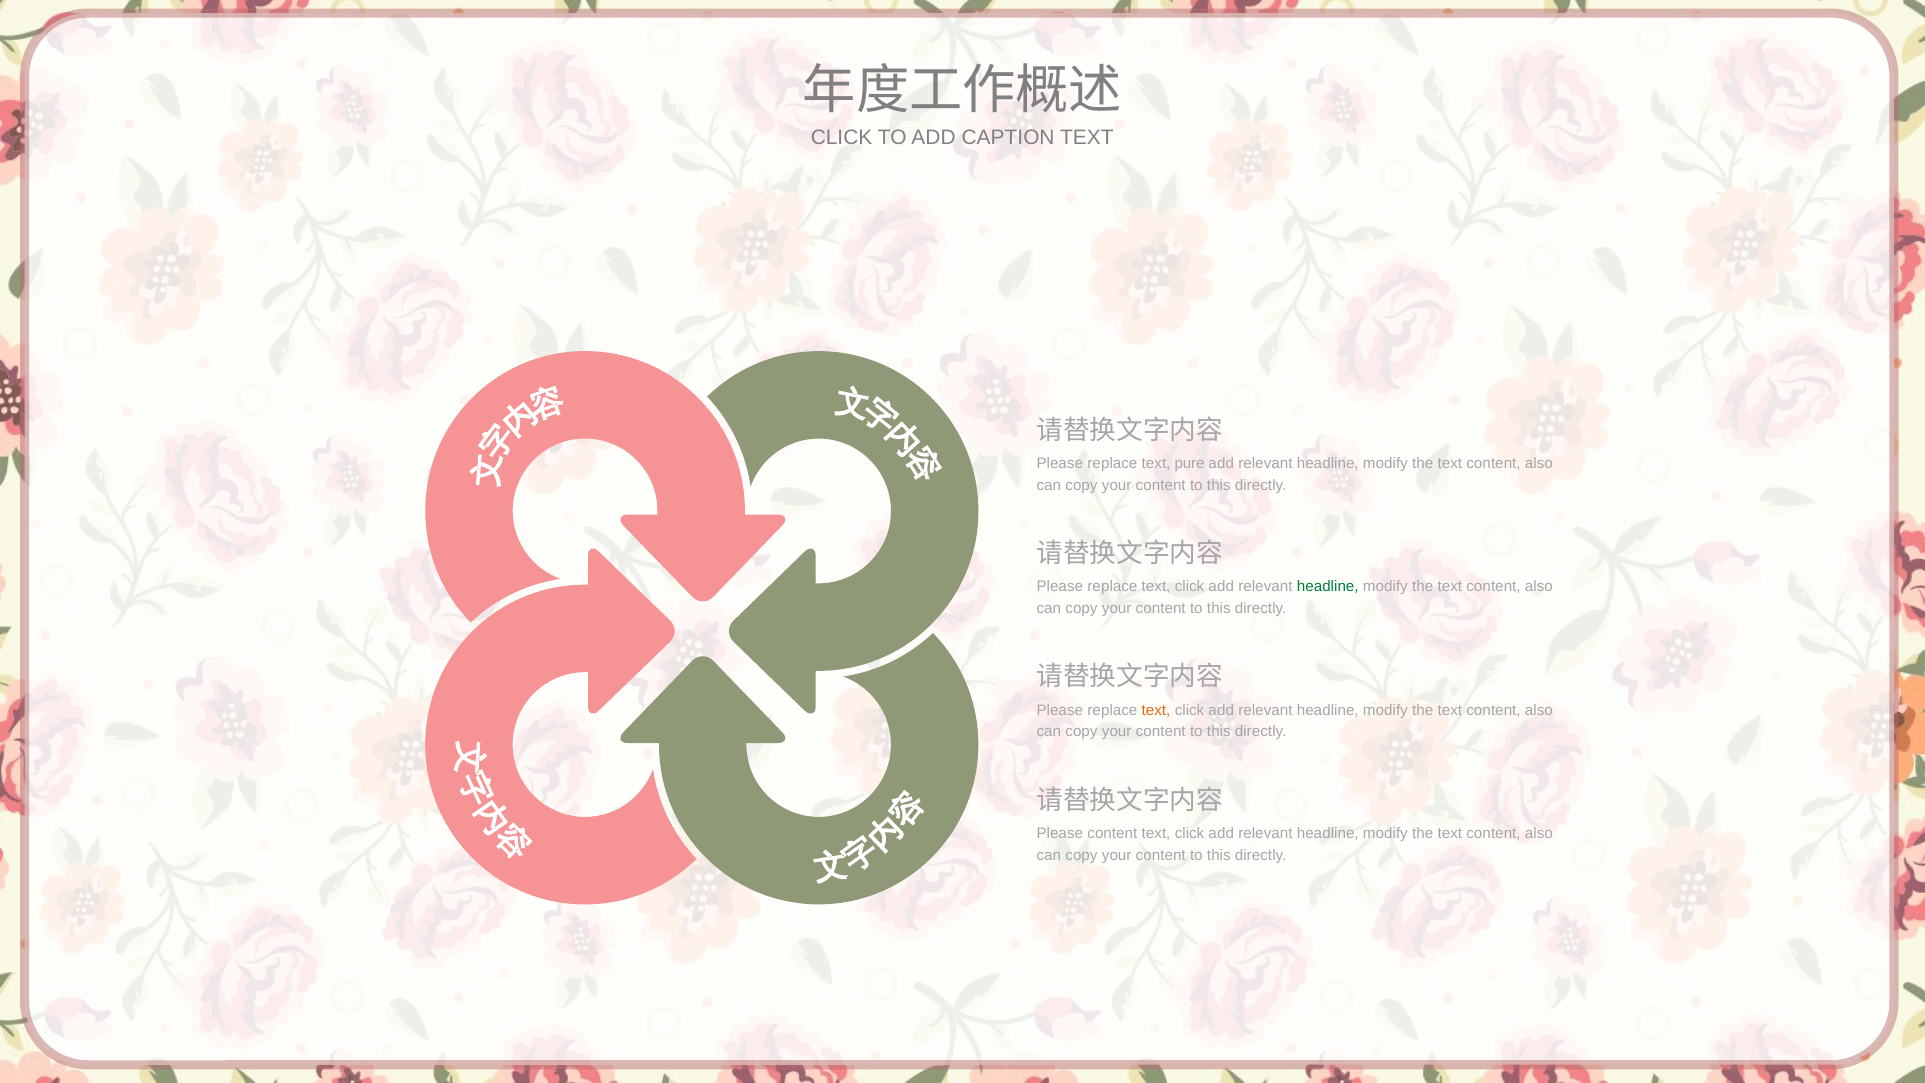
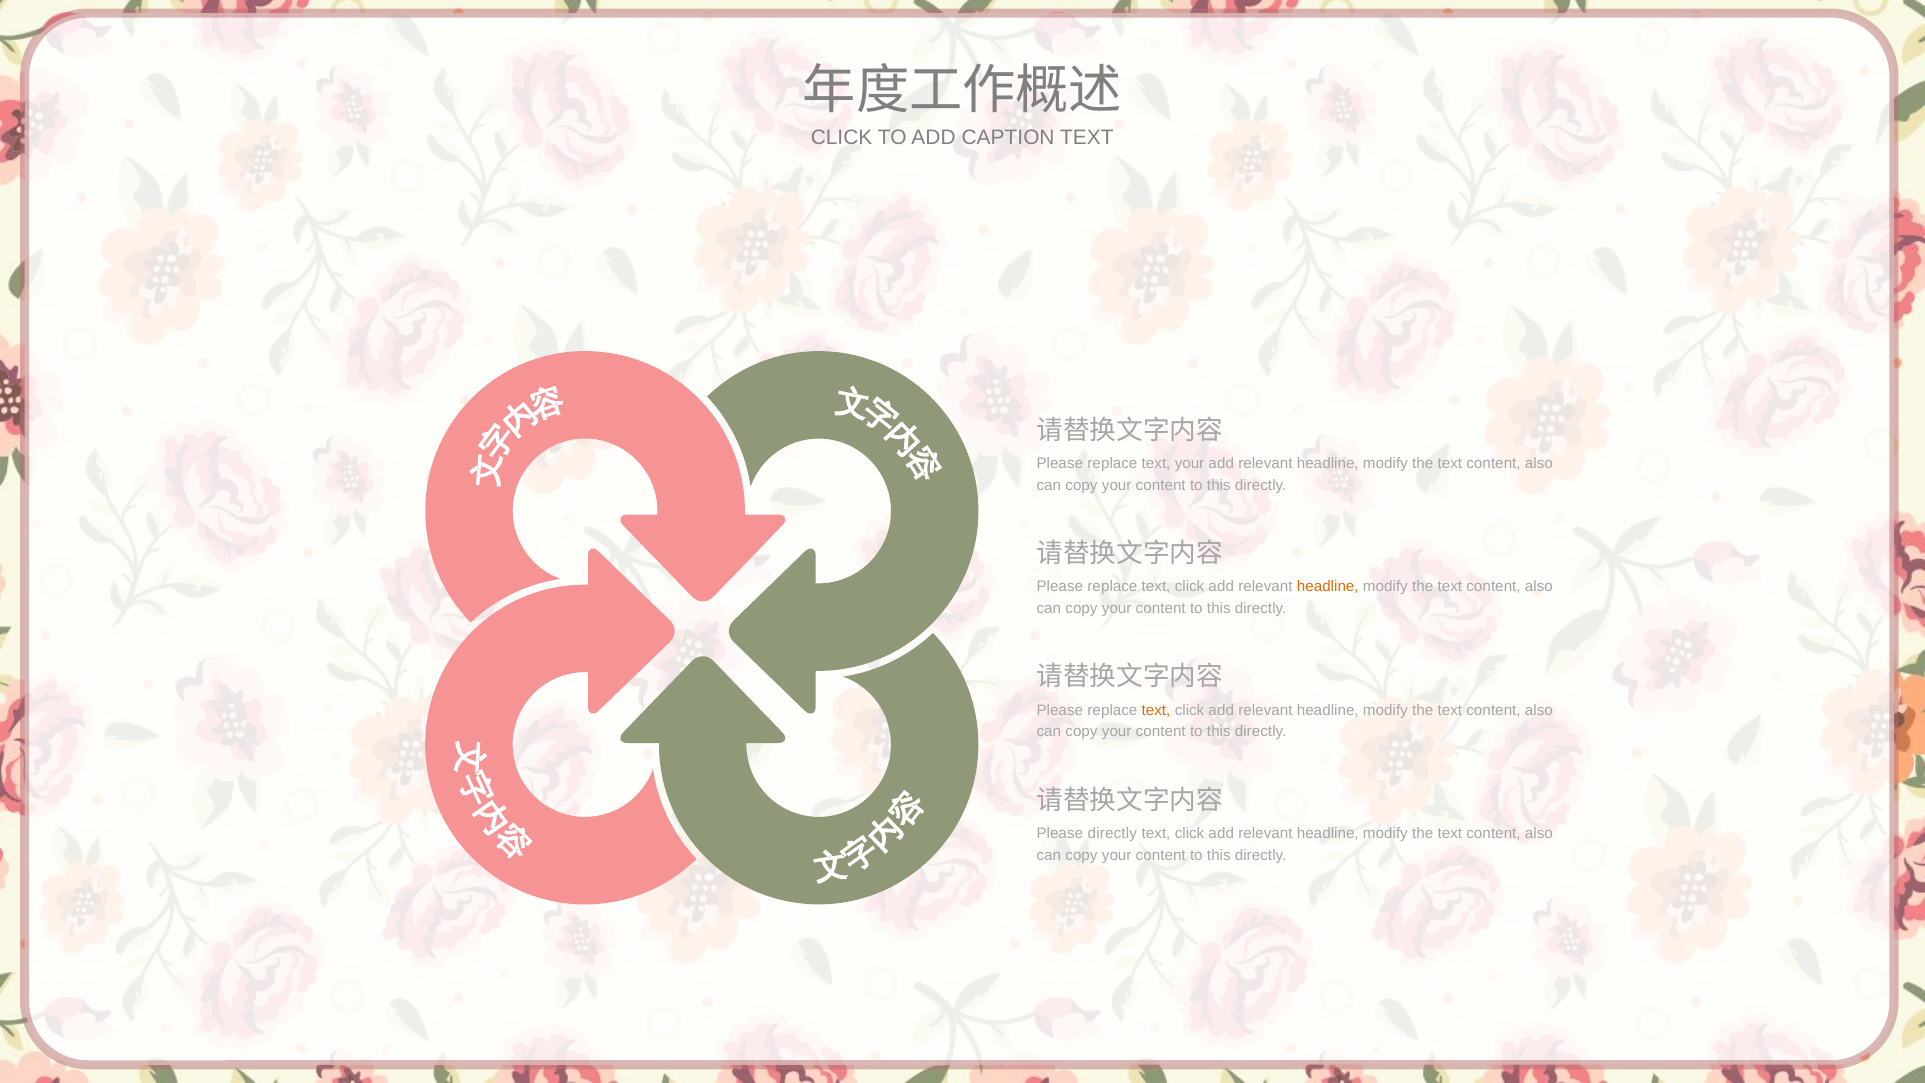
text pure: pure -> your (1190, 463)
headline colour: green -> orange (1328, 587)
Please content: content -> directly (1112, 833)
